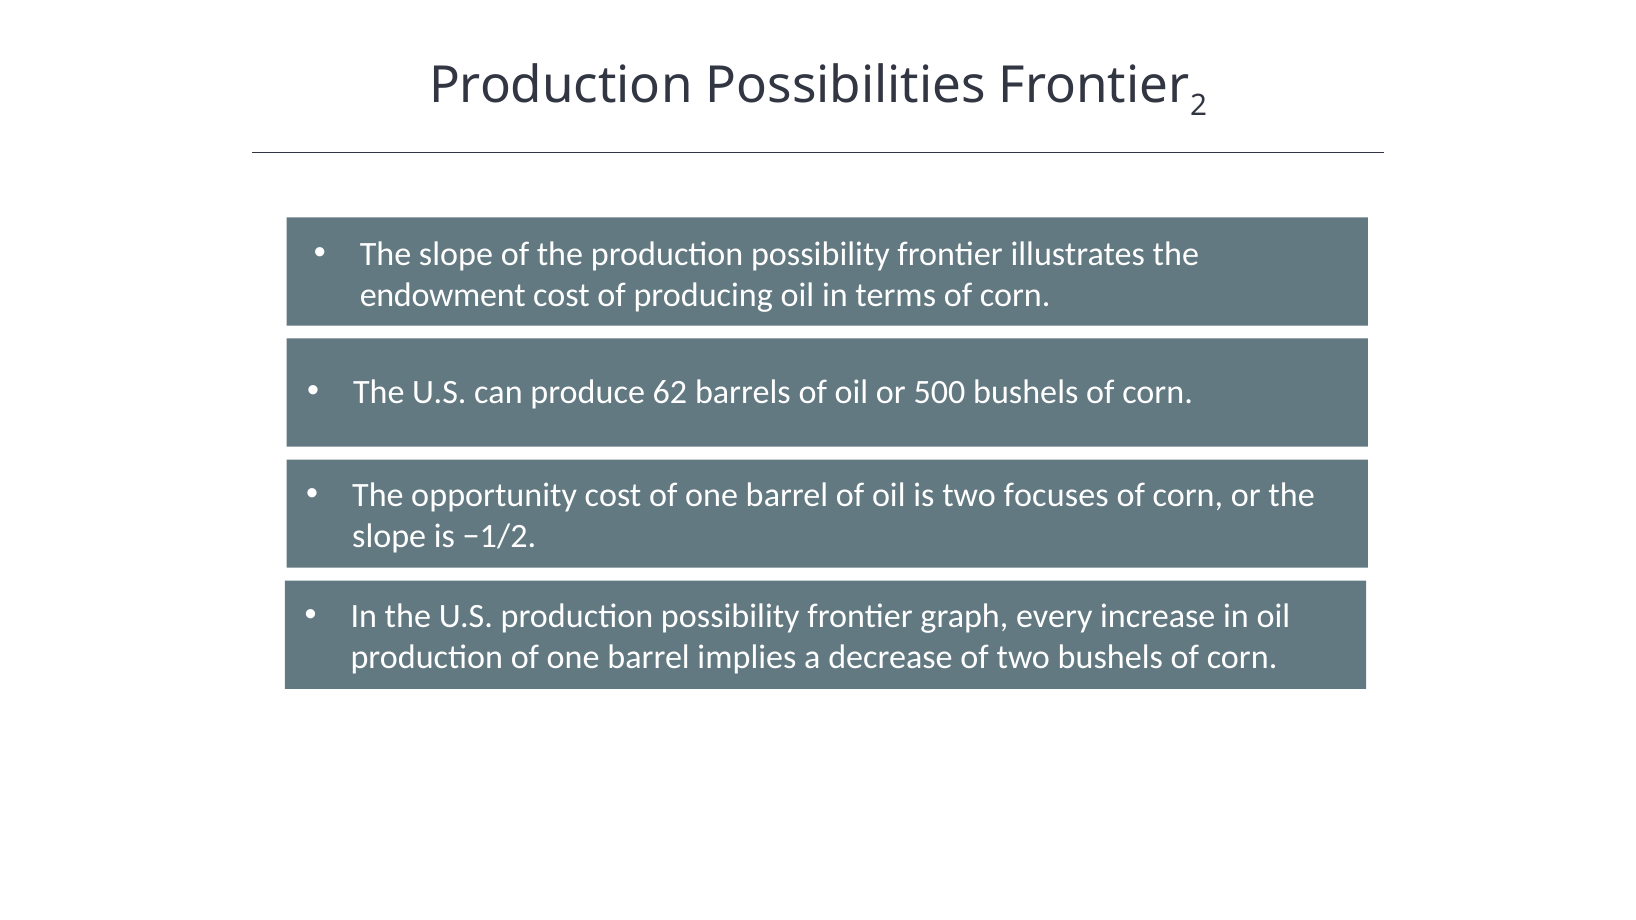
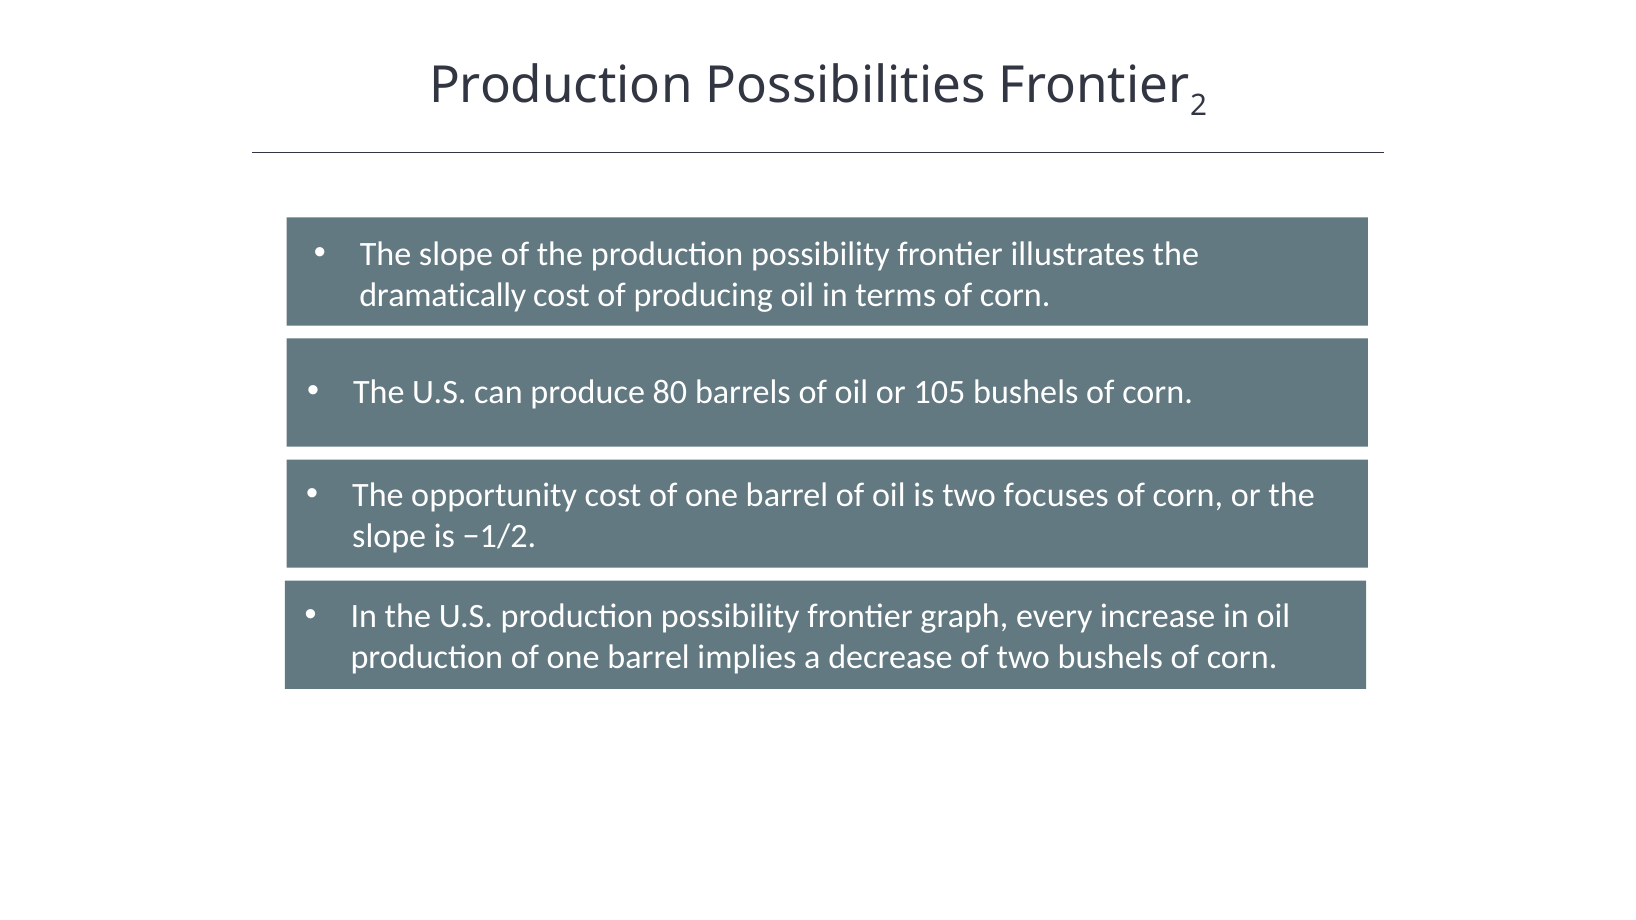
endowment: endowment -> dramatically (443, 296)
62: 62 -> 80 (670, 392)
500: 500 -> 105 (939, 392)
